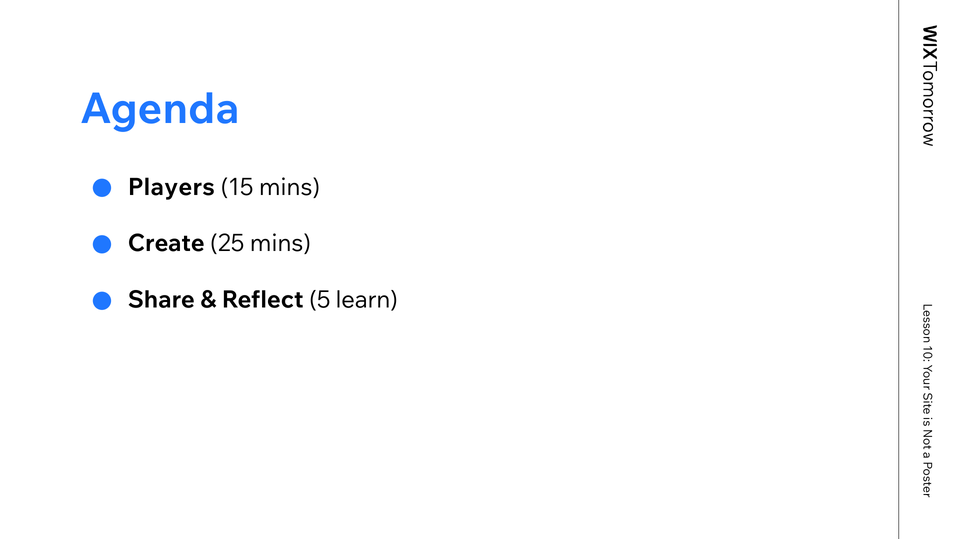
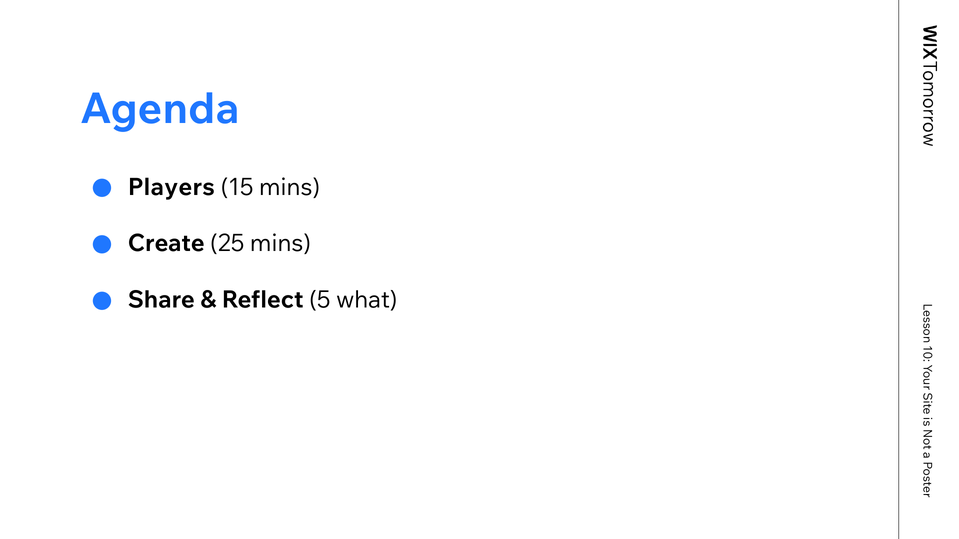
learn: learn -> what (367, 300)
